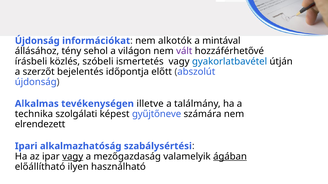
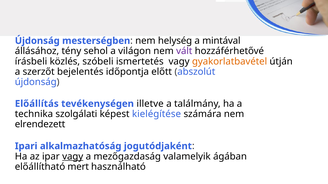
információkat: információkat -> mesterségben (96, 41)
alkotók: alkotók -> helység (175, 41)
gyakorlatbavétel colour: blue -> orange (230, 62)
Alkalmas: Alkalmas -> Előállítás (37, 104)
gyűjtőneve: gyűjtőneve -> kielégítése (156, 114)
szabálysértési: szabálysértési -> jogutódjaként (158, 146)
ágában underline: present -> none (230, 157)
ilyen: ilyen -> mert (78, 167)
